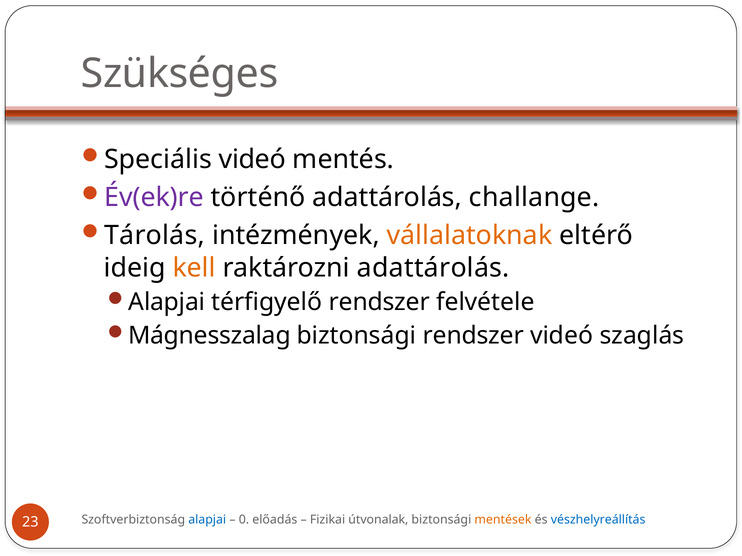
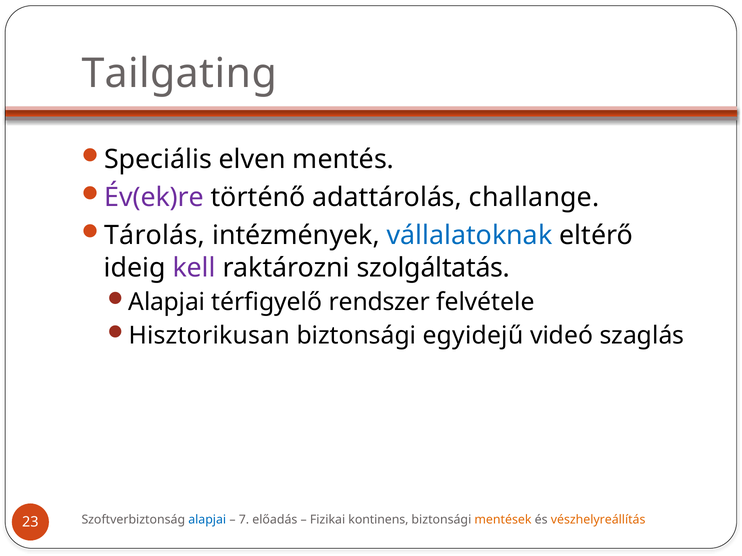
Szükséges: Szükséges -> Tailgating (179, 74)
Speciális videó: videó -> elven (252, 160)
vállalatoknak colour: orange -> blue (470, 236)
kell colour: orange -> purple (194, 268)
raktározni adattárolás: adattárolás -> szolgáltatás (433, 268)
Mágnesszalag: Mágnesszalag -> Hisztorikusan (209, 336)
biztonsági rendszer: rendszer -> egyidejű (473, 336)
0: 0 -> 7 (244, 520)
útvonalak: útvonalak -> kontinens (378, 520)
vészhelyreállítás colour: blue -> orange (598, 520)
